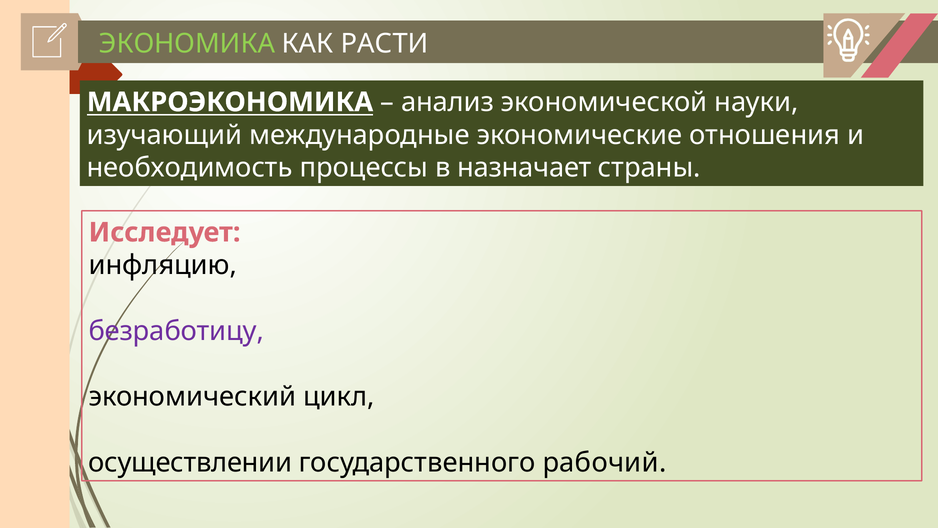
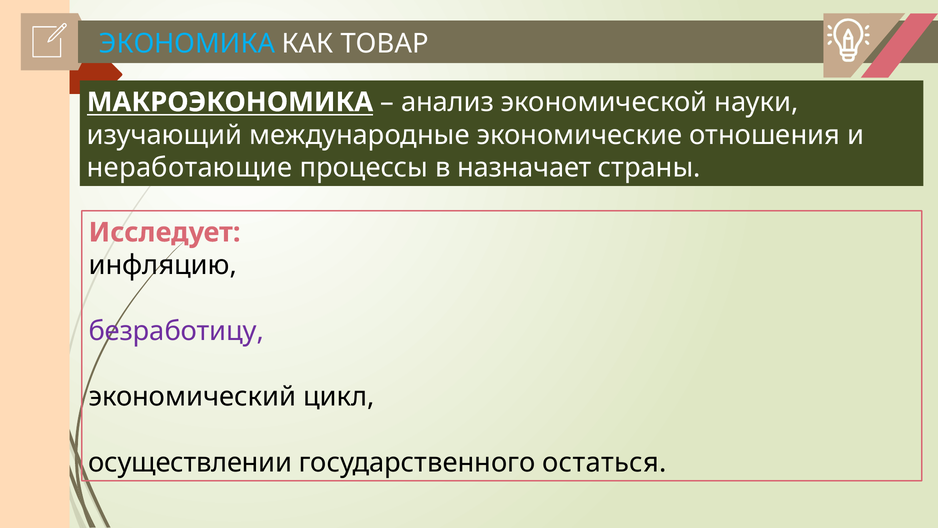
ЭКОНОМИКА colour: light green -> light blue (187, 44)
РАСТИ: РАСТИ -> ТОВАР (385, 44)
необходимость: необходимость -> неработающие (189, 168)
рабочий: рабочий -> остаться (604, 462)
